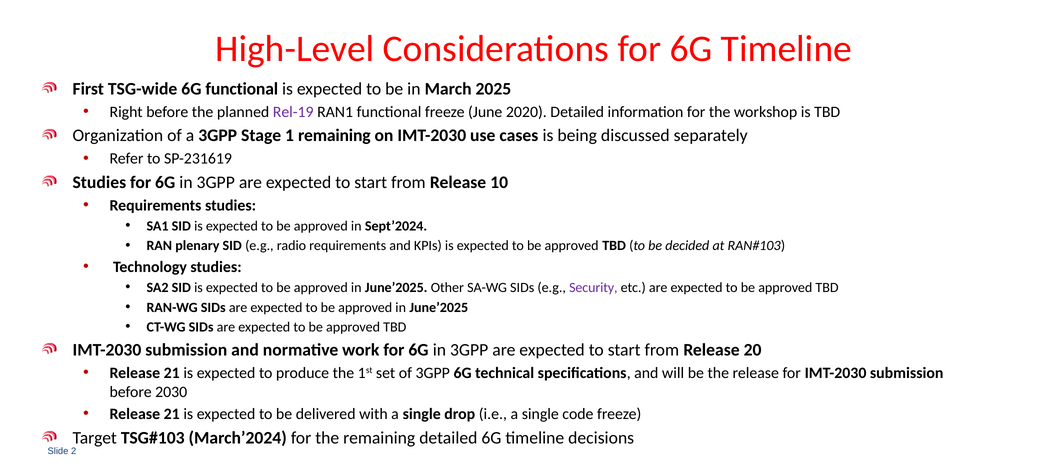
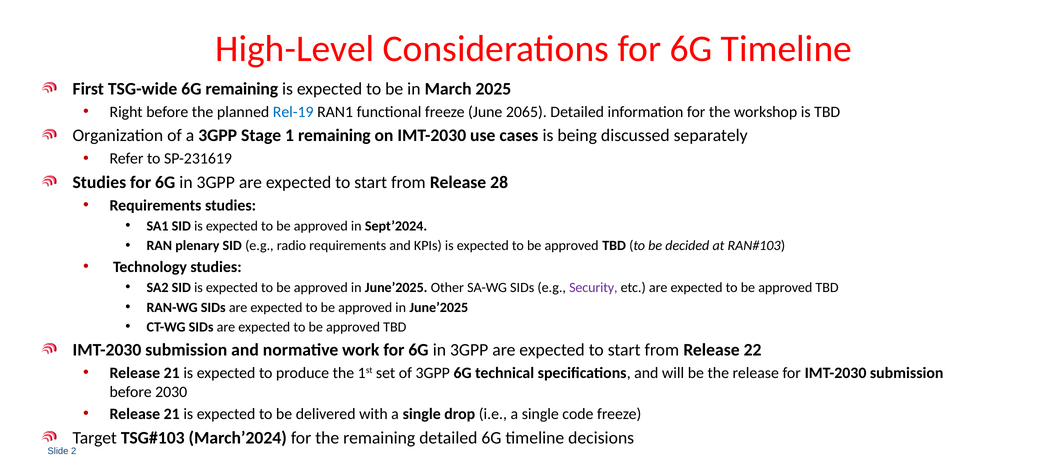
6G functional: functional -> remaining (242, 89)
Rel-19 colour: purple -> blue (293, 112)
2020: 2020 -> 2065 (526, 112)
10: 10 -> 28 (499, 182)
20: 20 -> 22 (753, 350)
